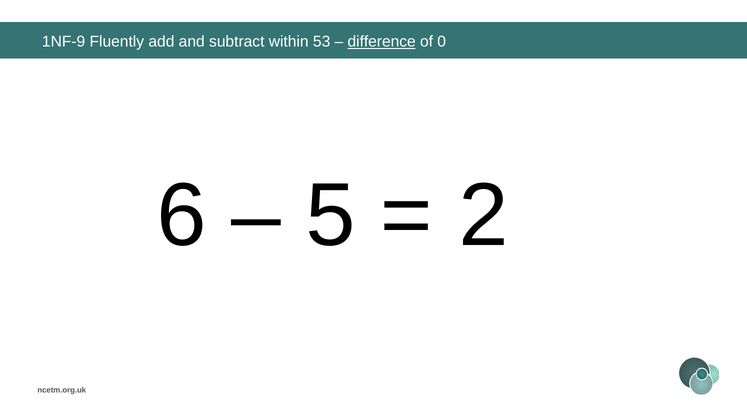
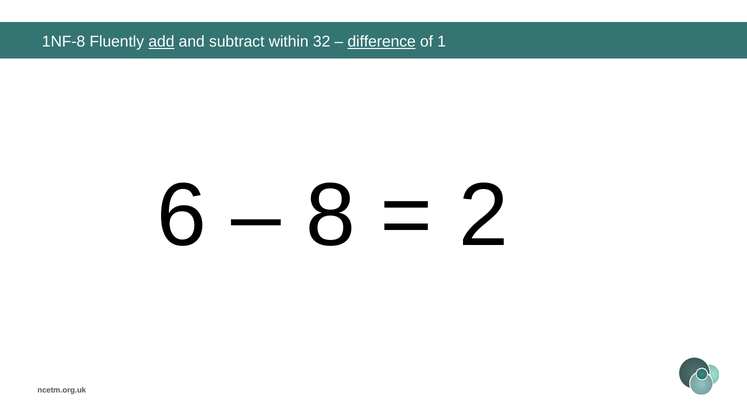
1NF-9: 1NF-9 -> 1NF-8 (64, 42)
add underline: none -> present (161, 42)
53: 53 -> 32 (322, 42)
0: 0 -> 1 (442, 42)
5: 5 -> 8 (330, 216)
